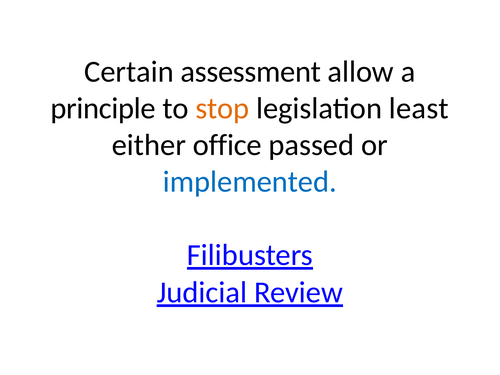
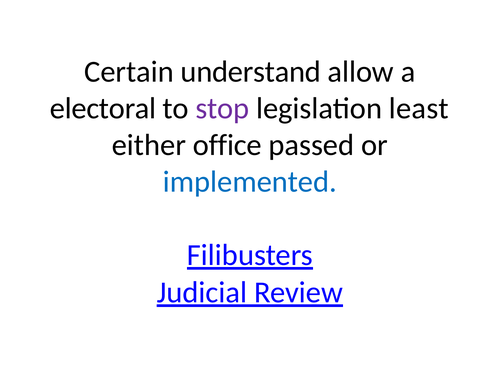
assessment: assessment -> understand (251, 72)
principle: principle -> electoral (103, 109)
stop colour: orange -> purple (222, 109)
